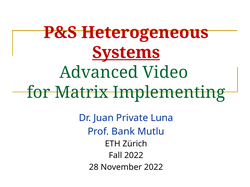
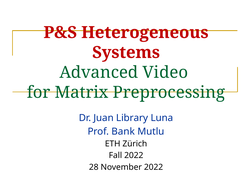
Systems underline: present -> none (126, 53)
Implementing: Implementing -> Preprocessing (169, 93)
Private: Private -> Library (132, 118)
